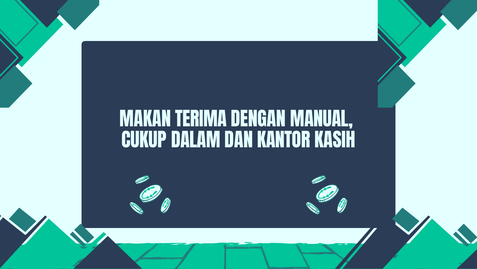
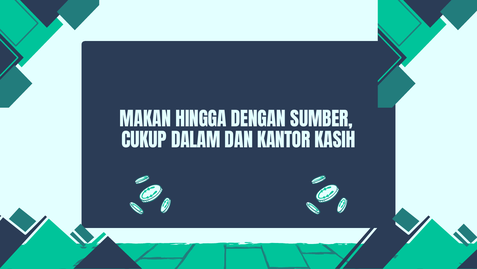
TERIMA: TERIMA -> HINGGA (201, 120)
MANUAL: MANUAL -> SUMBER (322, 120)
